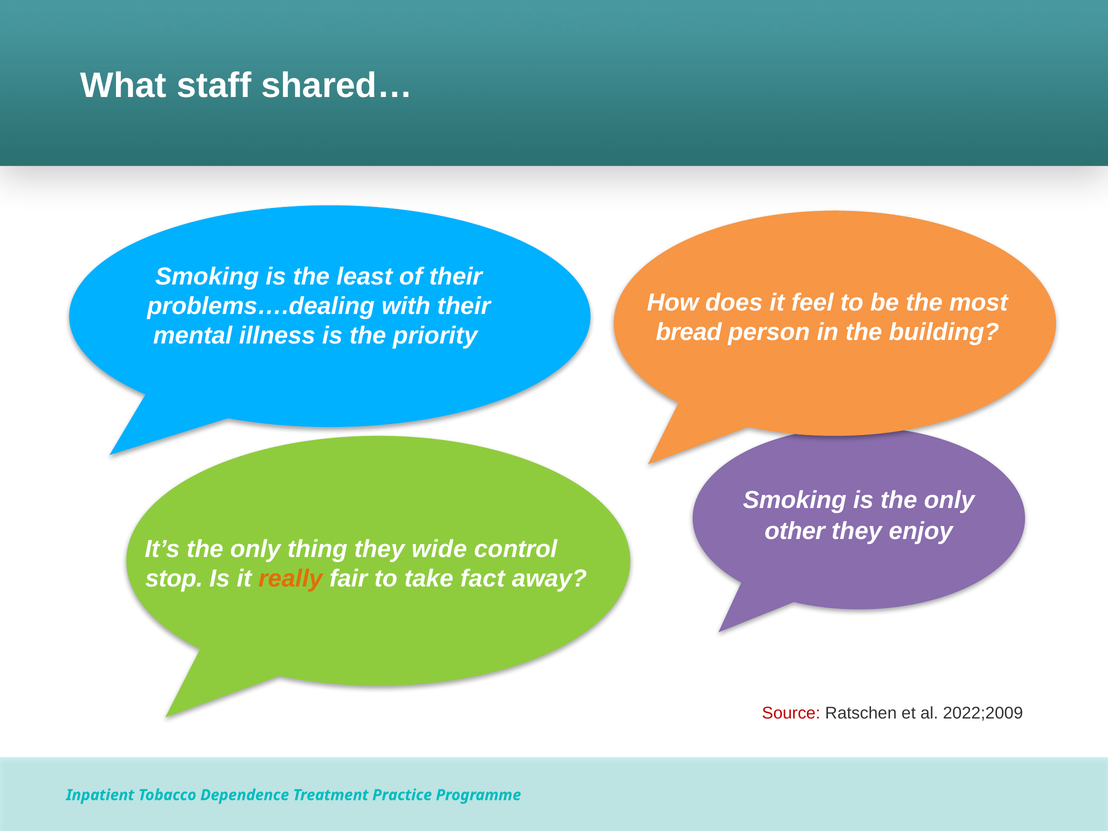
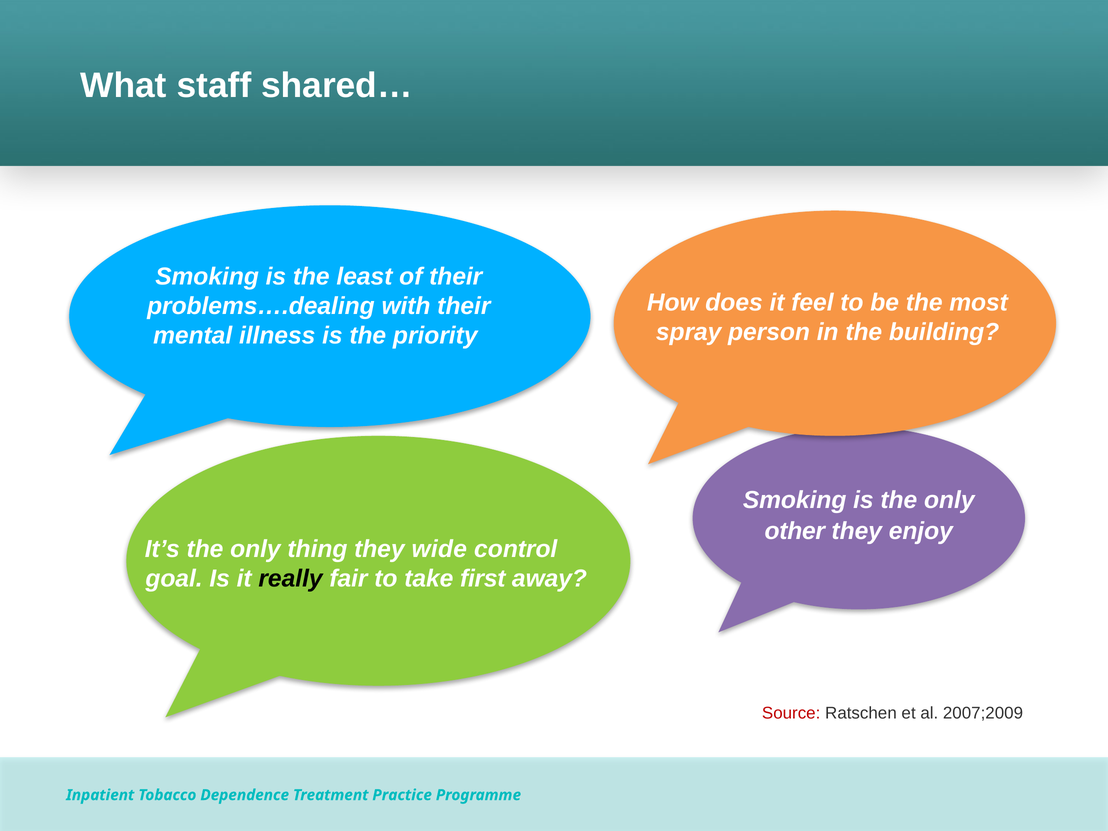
bread: bread -> spray (689, 332)
stop: stop -> goal (174, 579)
really colour: orange -> black (291, 579)
fact: fact -> first (483, 579)
2022;2009: 2022;2009 -> 2007;2009 (983, 713)
